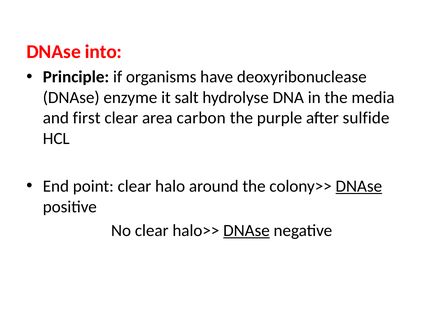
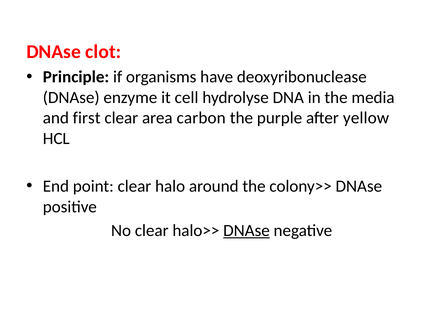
into: into -> clot (103, 52)
salt: salt -> cell (187, 98)
sulfide: sulfide -> yellow (366, 118)
DNAse underline: present -> none (359, 186)
